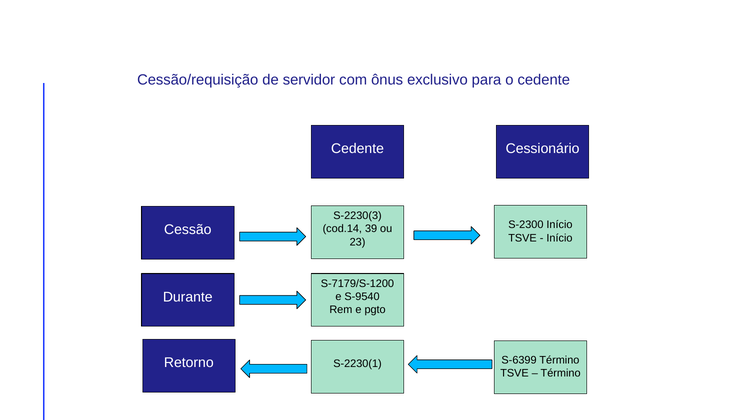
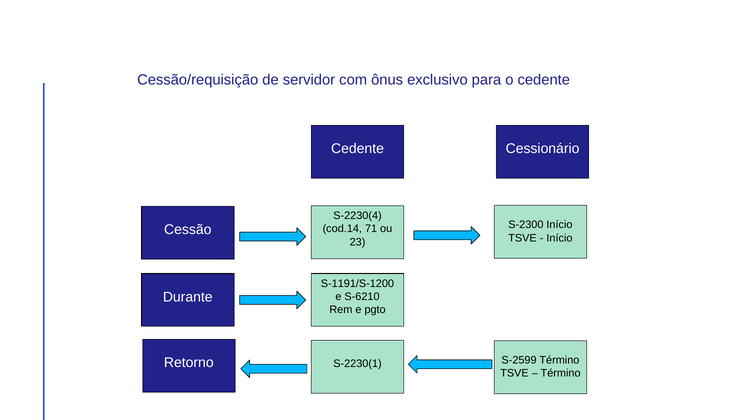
S-2230(3: S-2230(3 -> S-2230(4 (358, 216)
39: 39 -> 71 (371, 229)
S-7179/S-1200: S-7179/S-1200 -> S-1191/S-1200 (357, 283)
S-9540: S-9540 -> S-6210 (362, 296)
S-6399: S-6399 -> S-2599 (519, 360)
